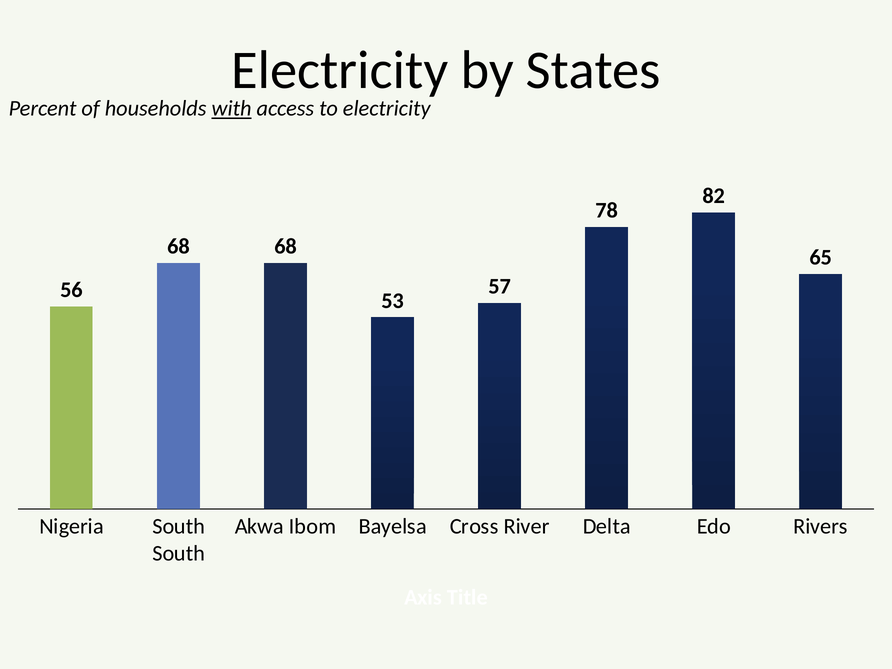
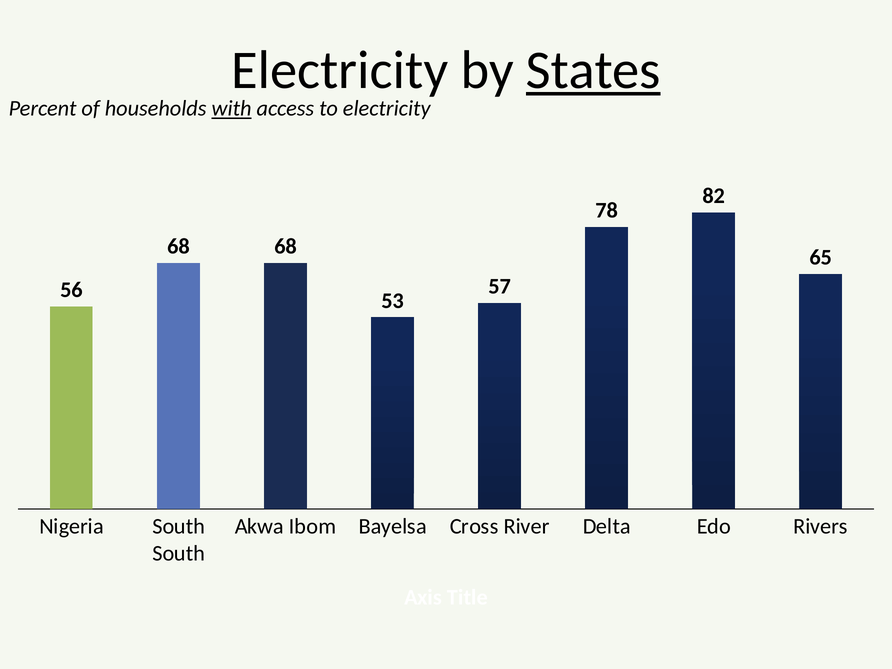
States underline: none -> present (593, 70)
